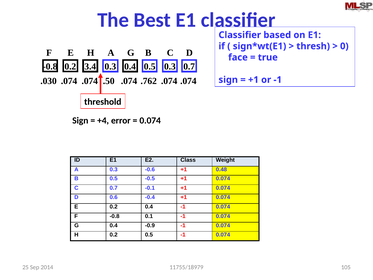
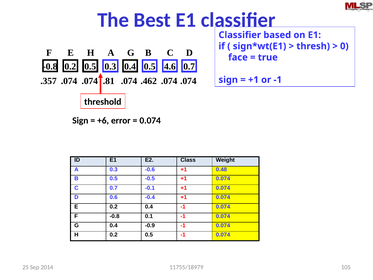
3.4: 3.4 -> 0.5 (90, 66)
0.5 0.3: 0.3 -> 4.6 (170, 66)
.030: .030 -> .357 (49, 81)
.50: .50 -> .81 (109, 81)
.762: .762 -> .462 (149, 81)
+4: +4 -> +6 (103, 120)
